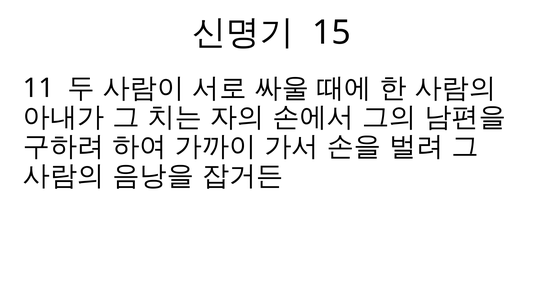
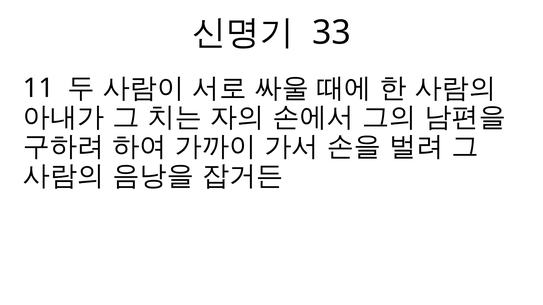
15: 15 -> 33 (332, 33)
